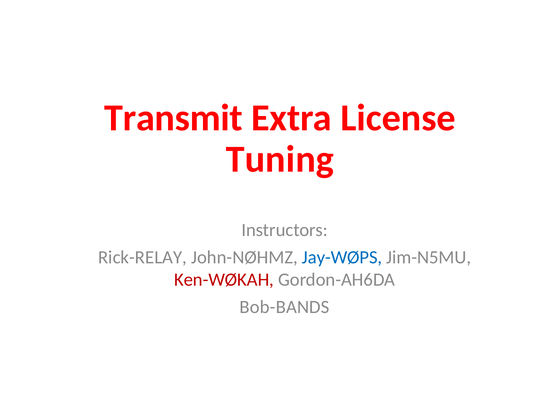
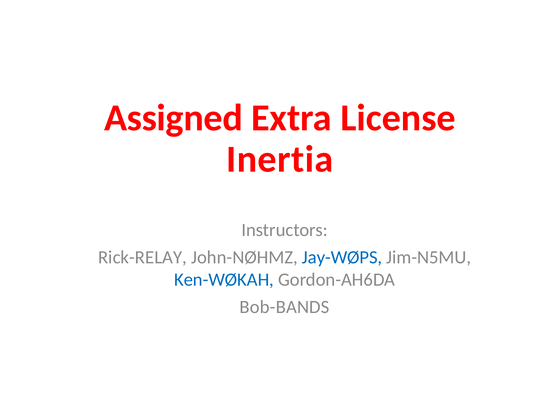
Transmit: Transmit -> Assigned (173, 118)
Tuning: Tuning -> Inertia (280, 159)
Ken-WØKAH colour: red -> blue (224, 280)
